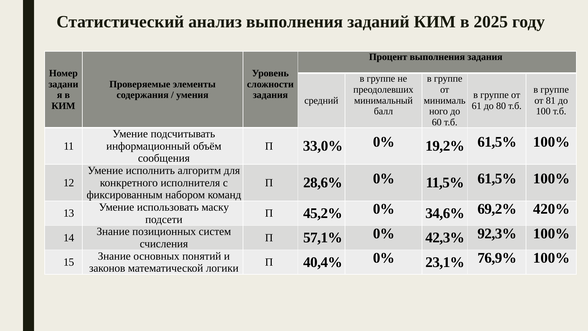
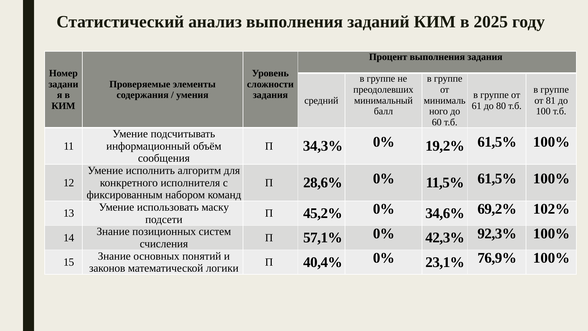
33,0%: 33,0% -> 34,3% (323, 146)
420%: 420% -> 102% (551, 209)
